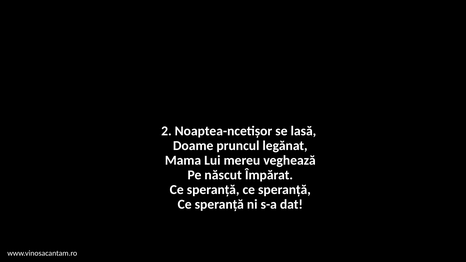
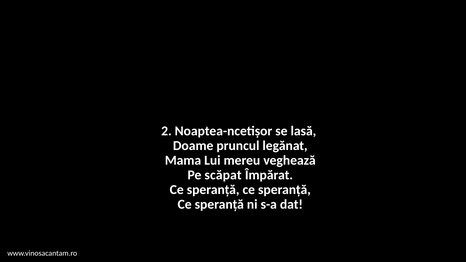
născut: născut -> scăpat (223, 175)
